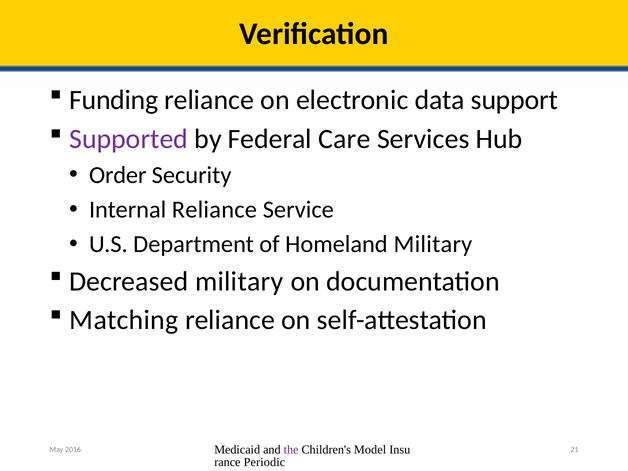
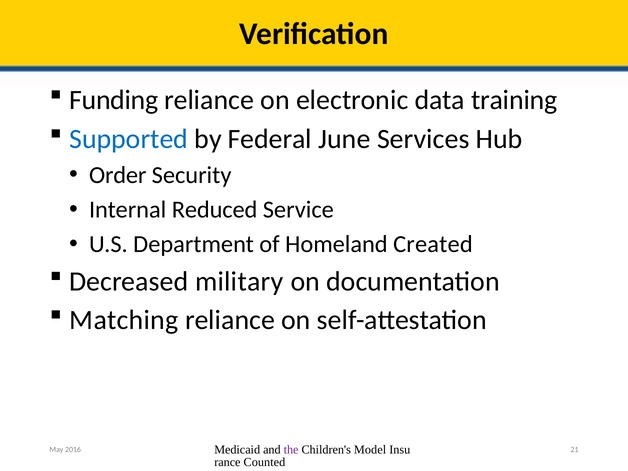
support: support -> training (514, 100)
Supported colour: purple -> blue (129, 139)
Care: Care -> June (344, 139)
Internal Reliance: Reliance -> Reduced (215, 210)
Homeland Military: Military -> Created (433, 244)
Periodic: Periodic -> Counted (264, 462)
